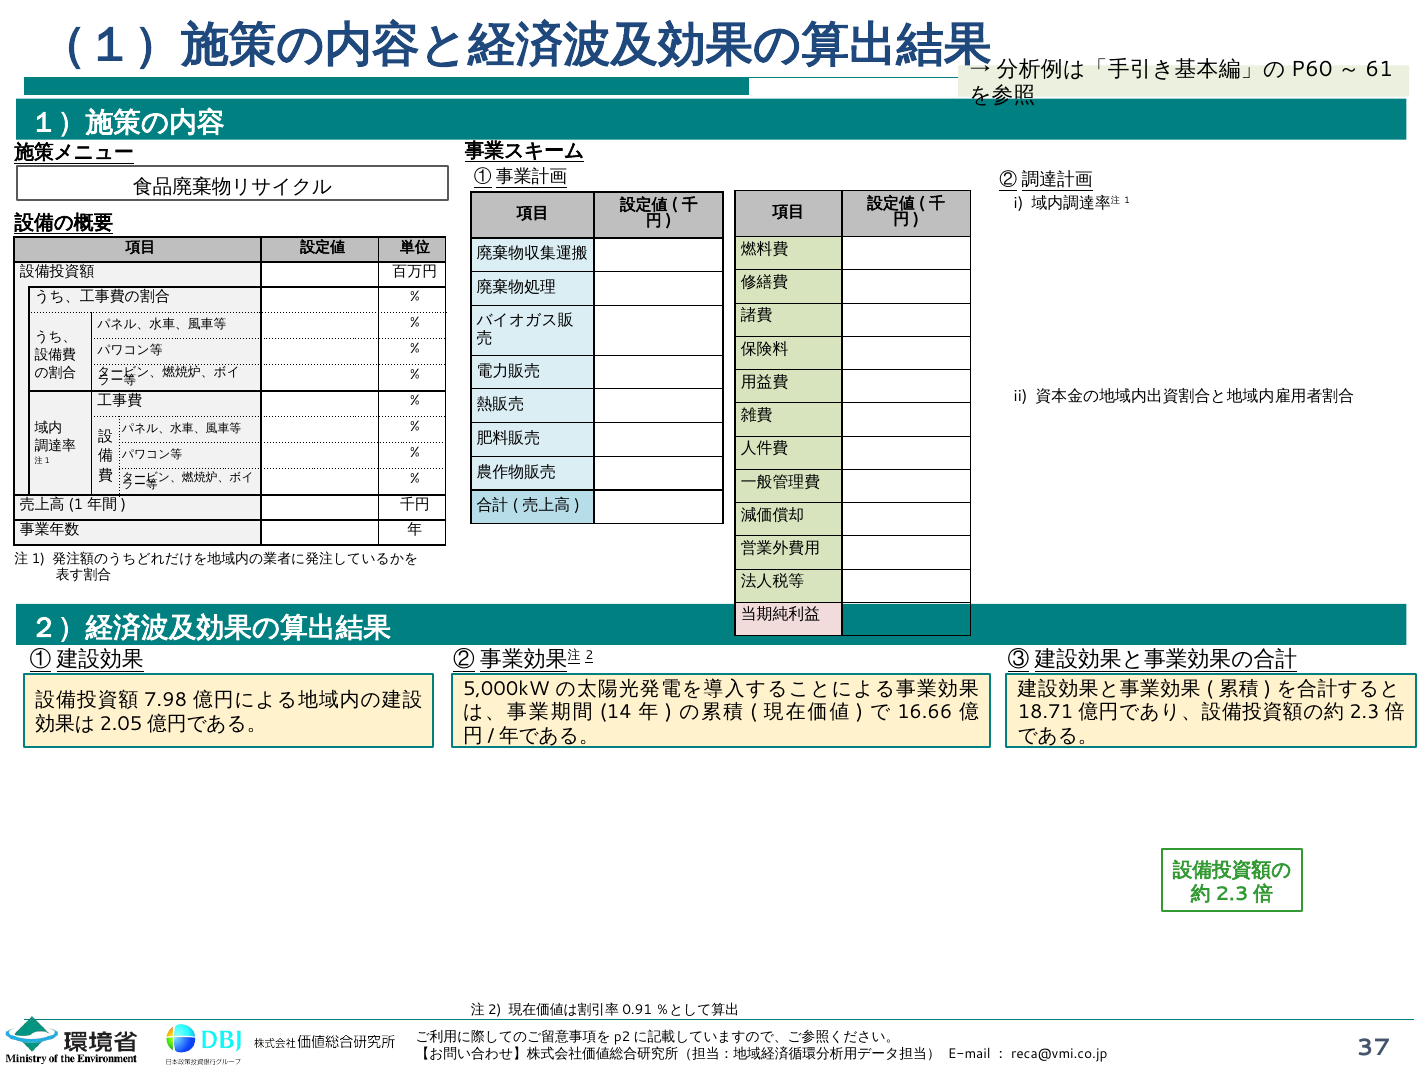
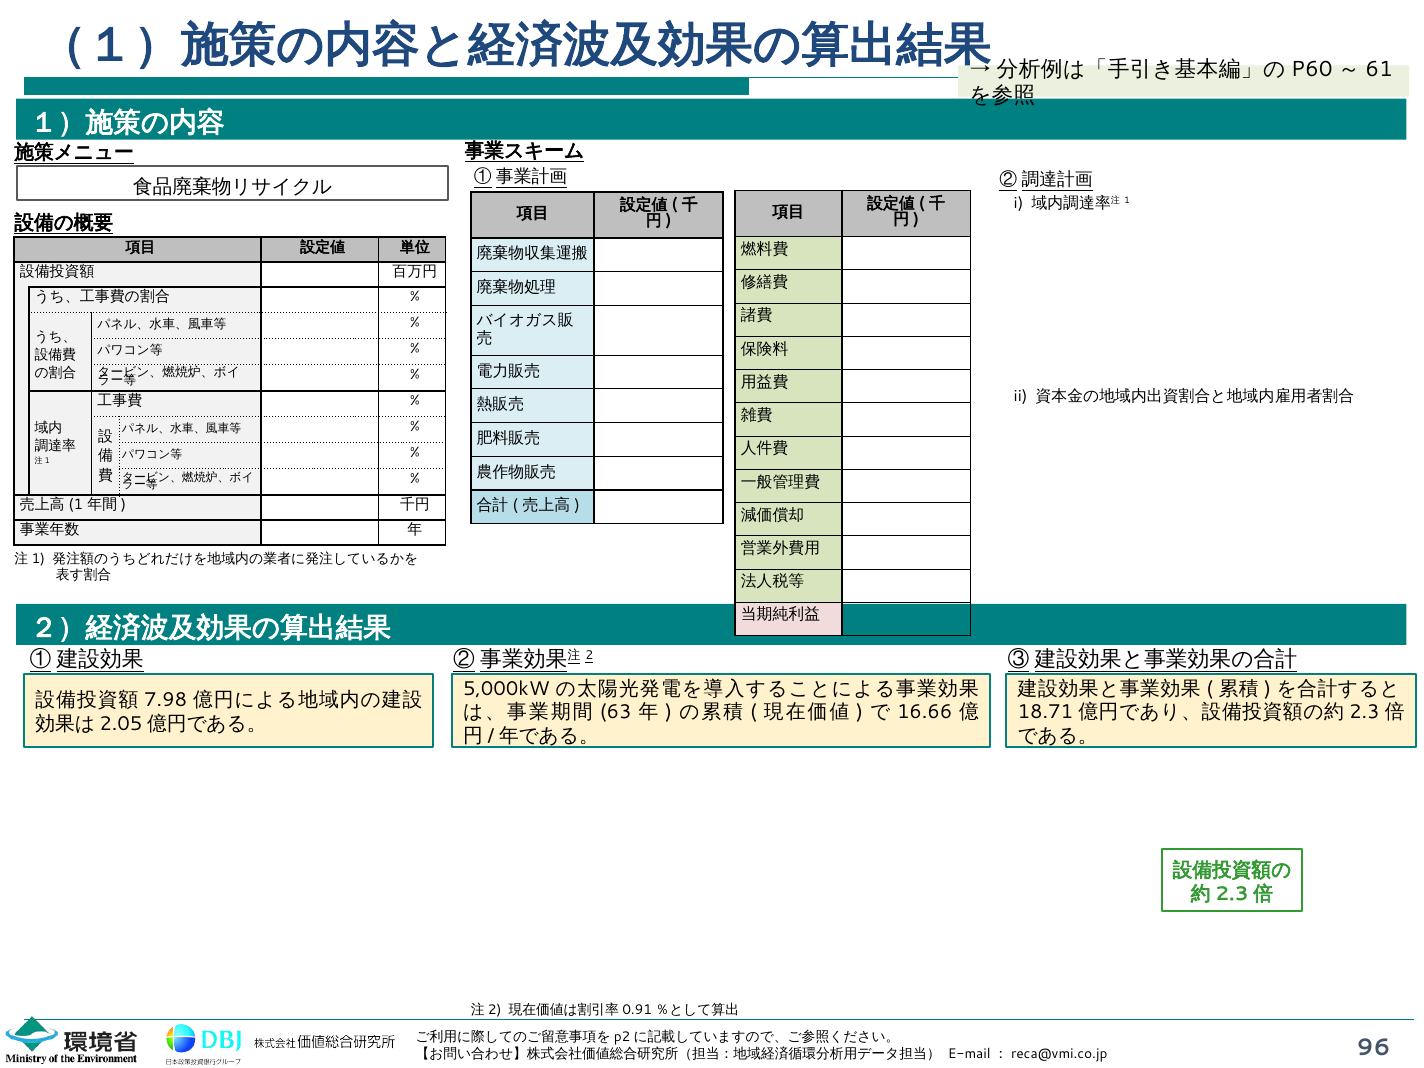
14: 14 -> 63 (616, 712)
37: 37 -> 96 (1374, 1048)
